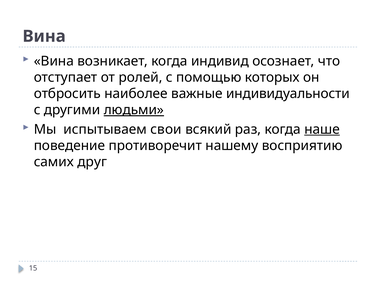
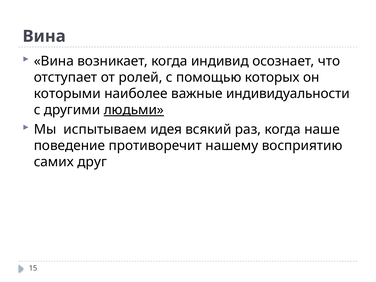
отбросить: отбросить -> которыми (67, 94)
свои: свои -> идея (166, 129)
наше underline: present -> none (322, 129)
